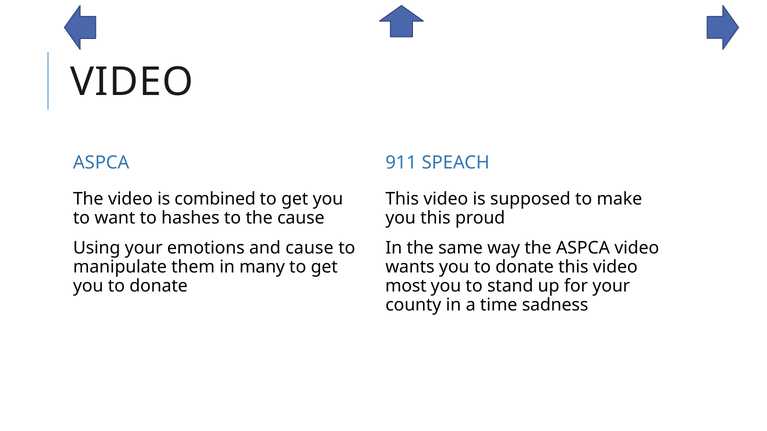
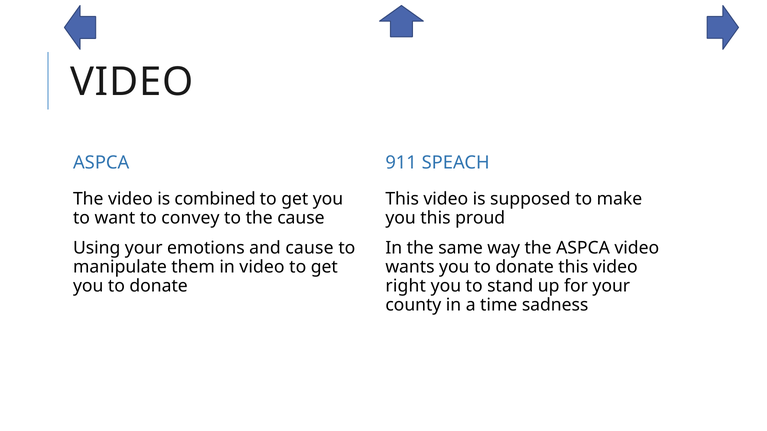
hashes: hashes -> convey (190, 218)
in many: many -> video (262, 267)
most: most -> right (406, 286)
